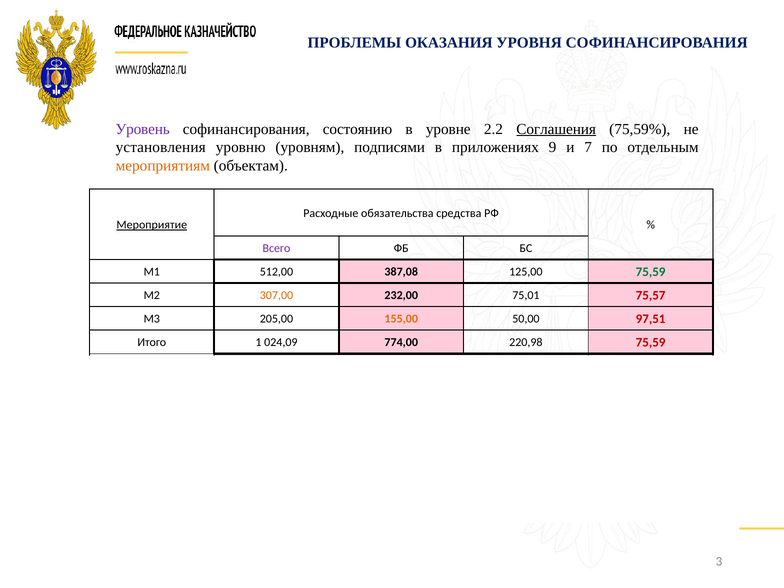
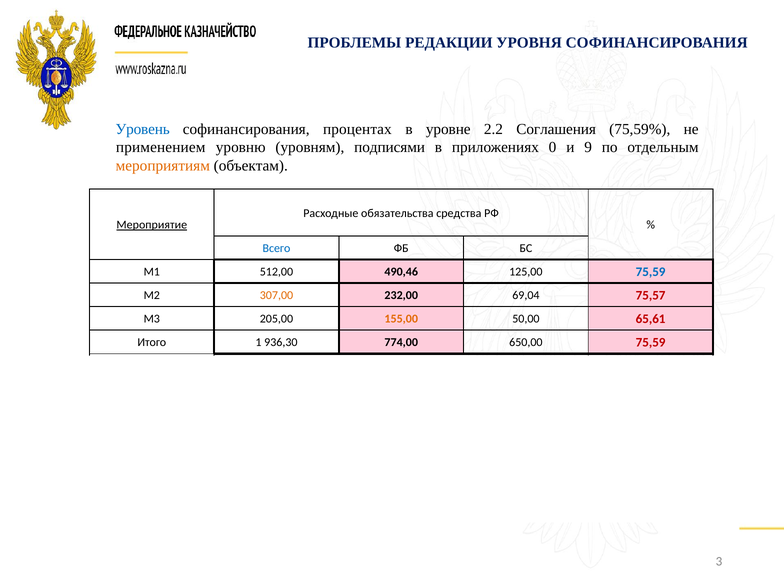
ОКАЗАНИЯ: ОКАЗАНИЯ -> РЕДАКЦИИ (449, 43)
Уровень colour: purple -> blue (143, 129)
состоянию: состоянию -> процентах (357, 129)
Соглашения underline: present -> none (556, 129)
установления: установления -> применением (161, 147)
9: 9 -> 0 (553, 147)
7: 7 -> 9 (588, 147)
Всего colour: purple -> blue (276, 248)
387,08: 387,08 -> 490,46 (401, 272)
75,59 colour: green -> blue (651, 272)
75,01: 75,01 -> 69,04 (526, 295)
97,51: 97,51 -> 65,61 (651, 319)
024,09: 024,09 -> 936,30 (281, 343)
220,98: 220,98 -> 650,00 (526, 343)
